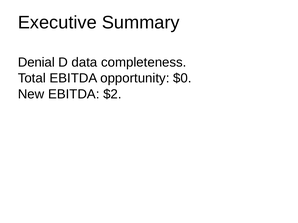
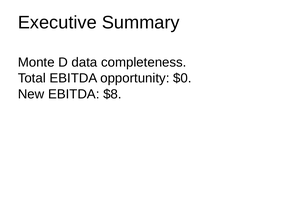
Denial: Denial -> Monte (36, 62)
$2: $2 -> $8 (112, 94)
